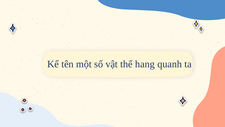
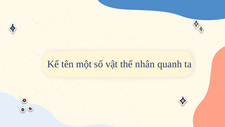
hang: hang -> nhân (145, 64)
